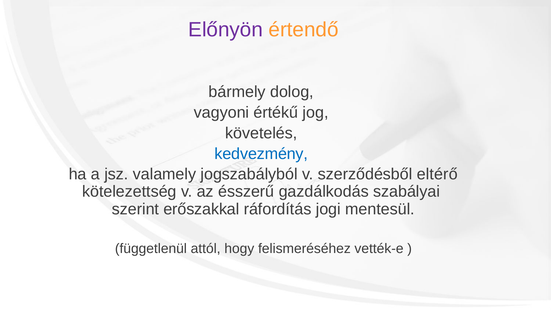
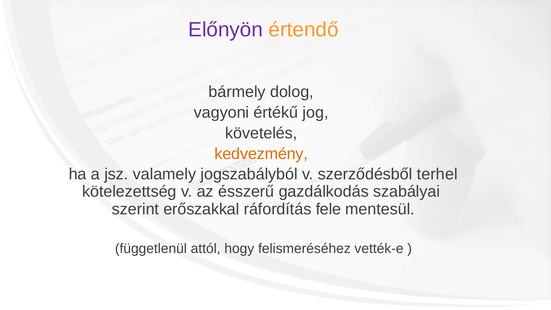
kedvezmény colour: blue -> orange (261, 154)
eltérő: eltérő -> terhel (437, 174)
jogi: jogi -> fele (328, 209)
